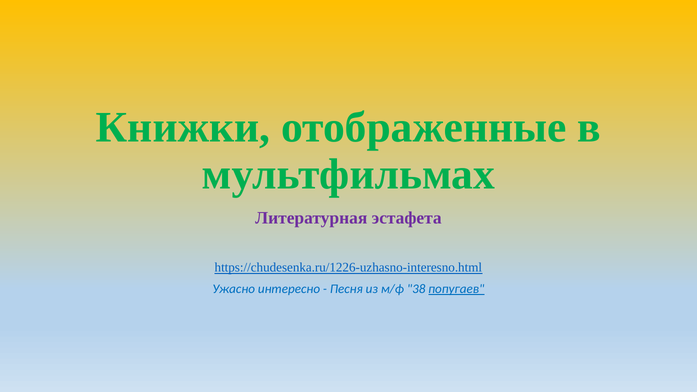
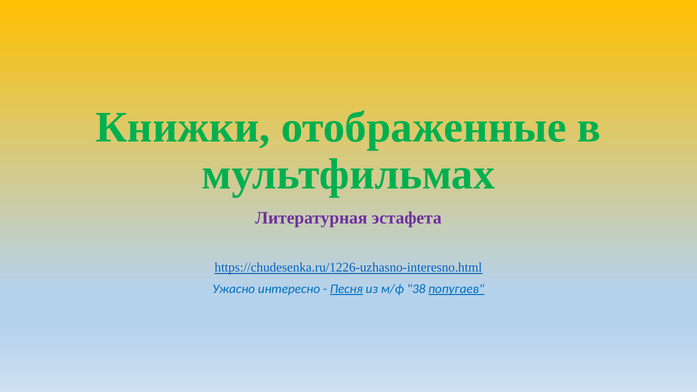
Песня underline: none -> present (346, 289)
